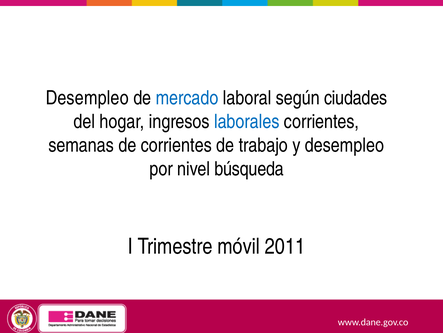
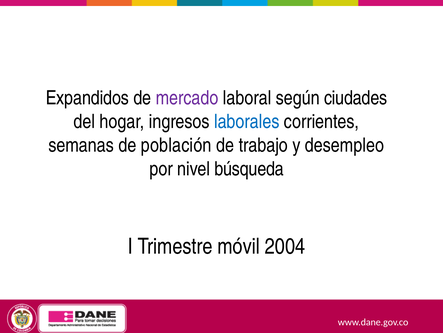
Desempleo: Desempleo -> Expandidos (87, 98)
mercado colour: blue -> purple (187, 98)
de corrientes: corrientes -> población (176, 145)
2011: 2011 -> 2004 (285, 246)
